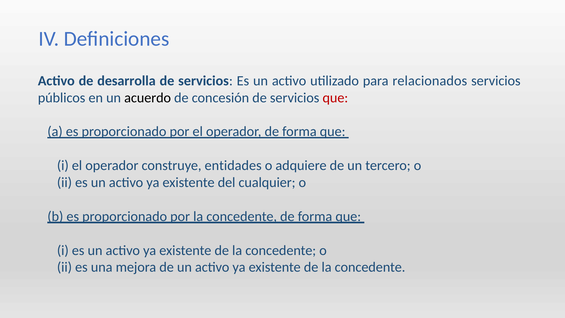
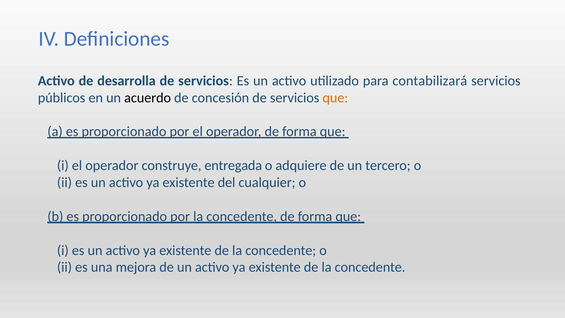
relacionados: relacionados -> contabilizará (430, 81)
que colour: red -> orange (335, 98)
entidades: entidades -> entregada (233, 165)
